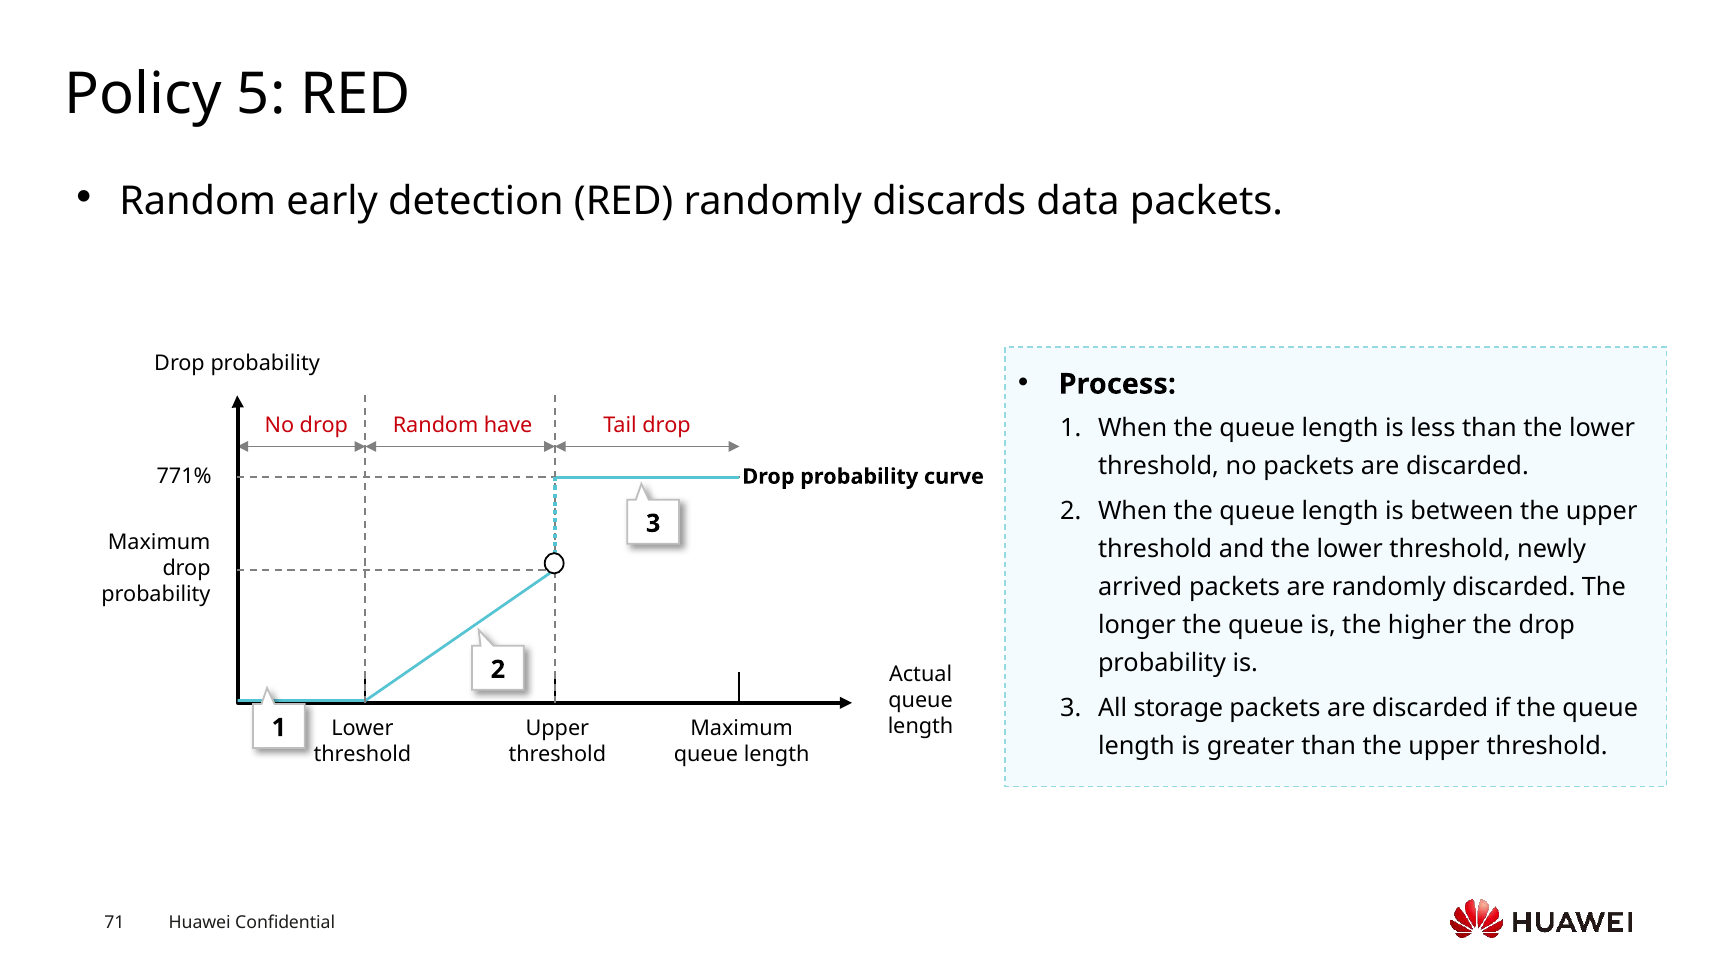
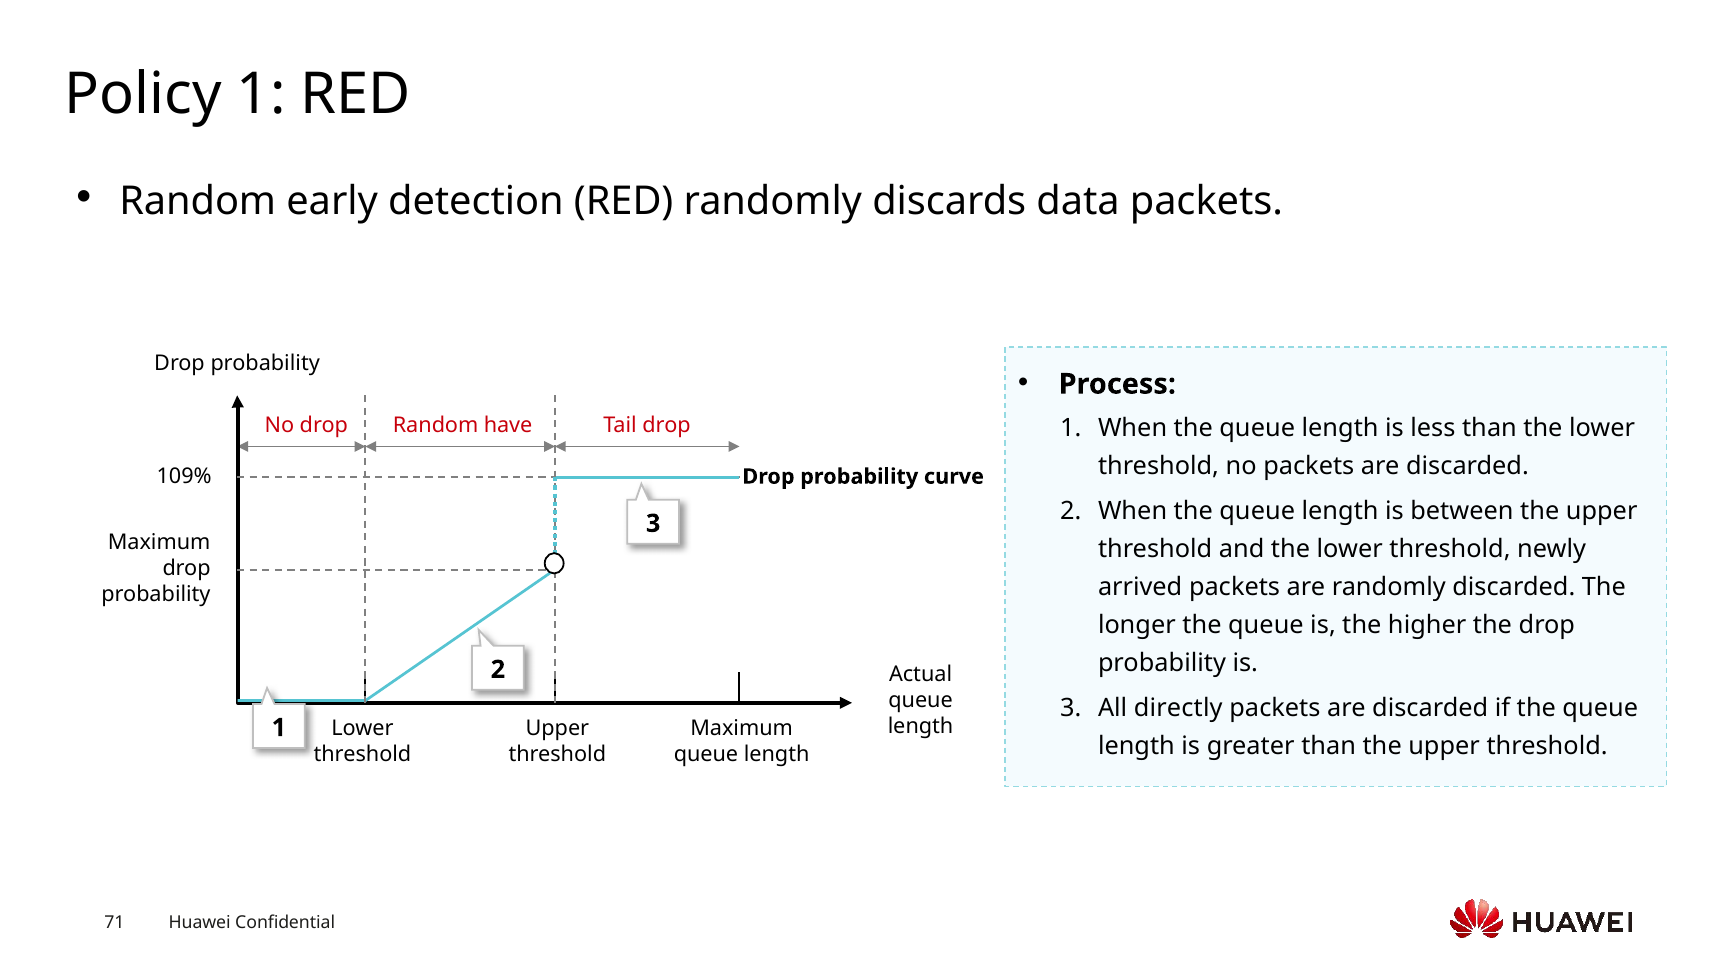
Policy 5: 5 -> 1 (261, 95)
771%: 771% -> 109% (184, 476)
storage: storage -> directly (1178, 708)
